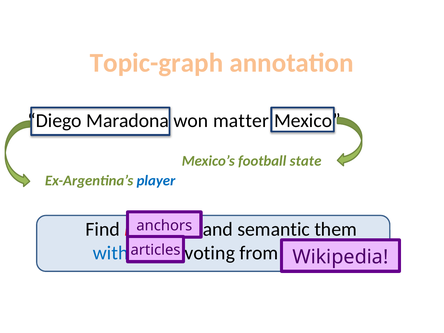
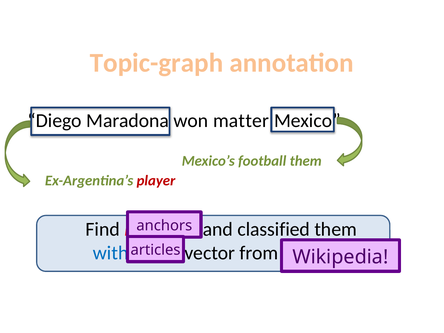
football state: state -> them (306, 161)
player colour: blue -> red (156, 181)
semantic: semantic -> classified (274, 229)
voting: voting -> vector (210, 253)
